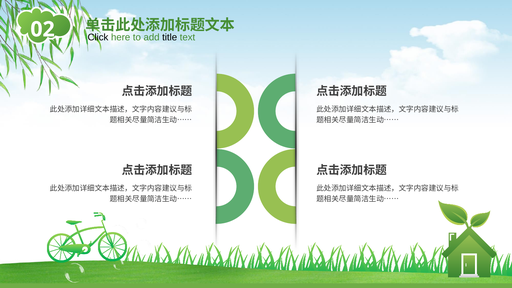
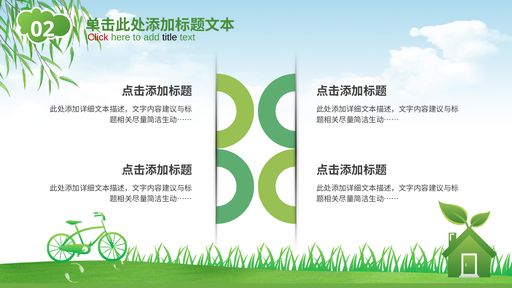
Click colour: black -> red (98, 37)
